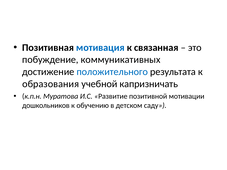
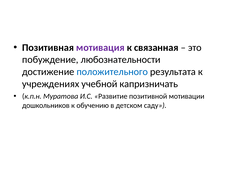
мотивация colour: blue -> purple (100, 48)
коммуникативных: коммуникативных -> любознательности (121, 60)
образования: образования -> учреждениях (51, 84)
